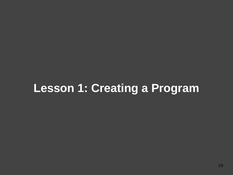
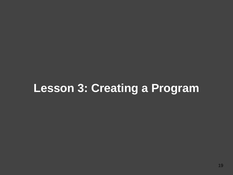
1: 1 -> 3 (83, 88)
